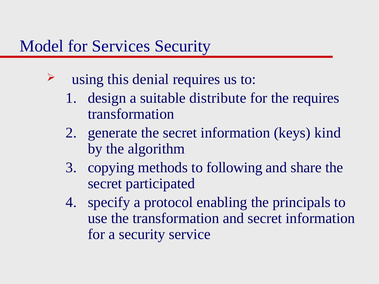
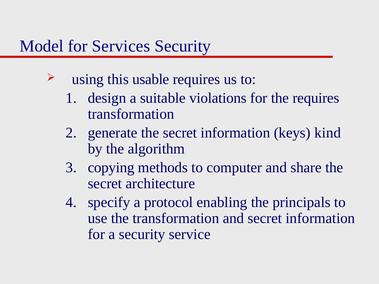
denial: denial -> usable (151, 79)
distribute: distribute -> violations (218, 98)
following: following -> computer (234, 168)
participated: participated -> architecture (160, 184)
